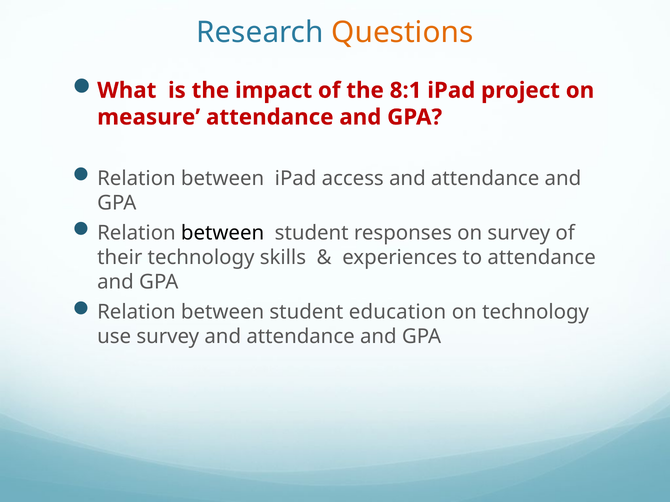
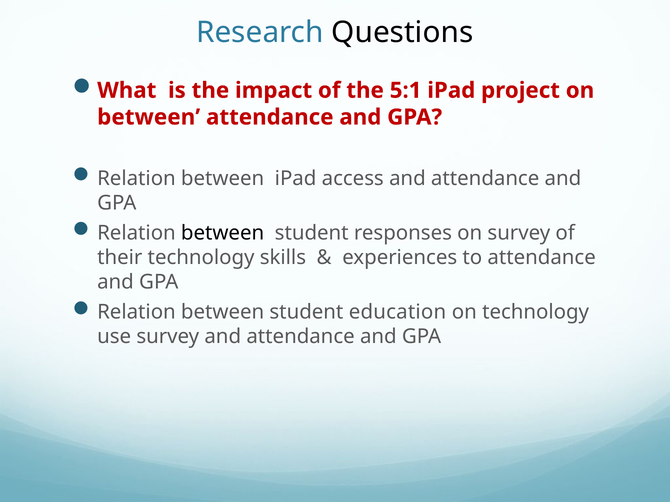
Questions colour: orange -> black (402, 33)
8:1: 8:1 -> 5:1 (406, 90)
measure: measure -> between (149, 117)
